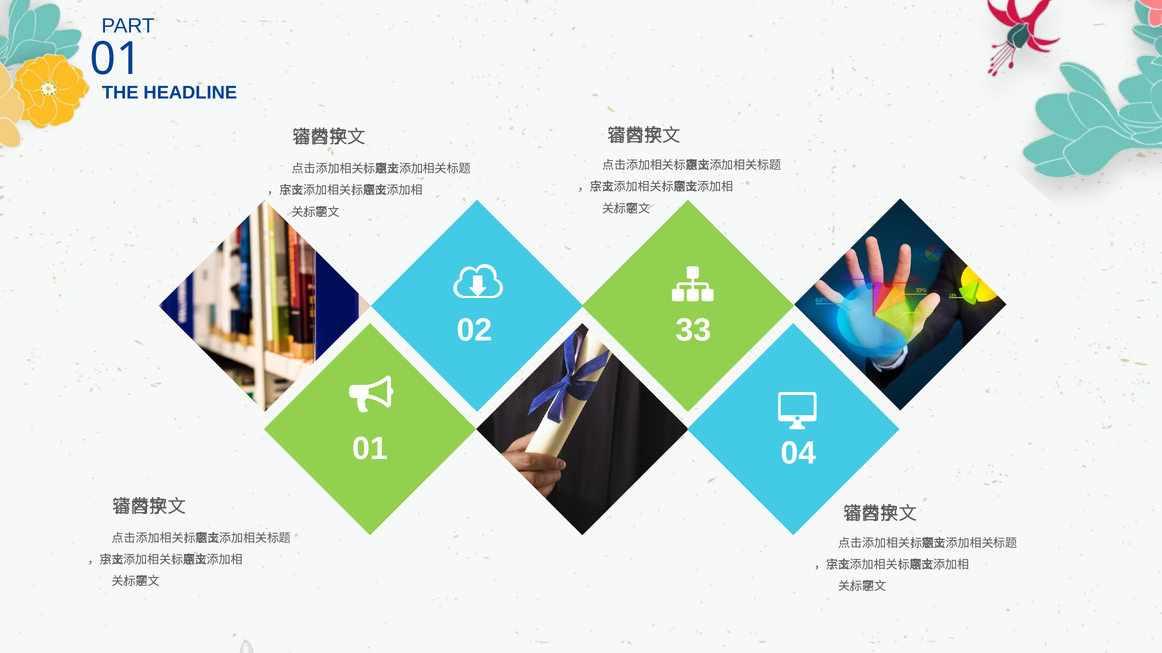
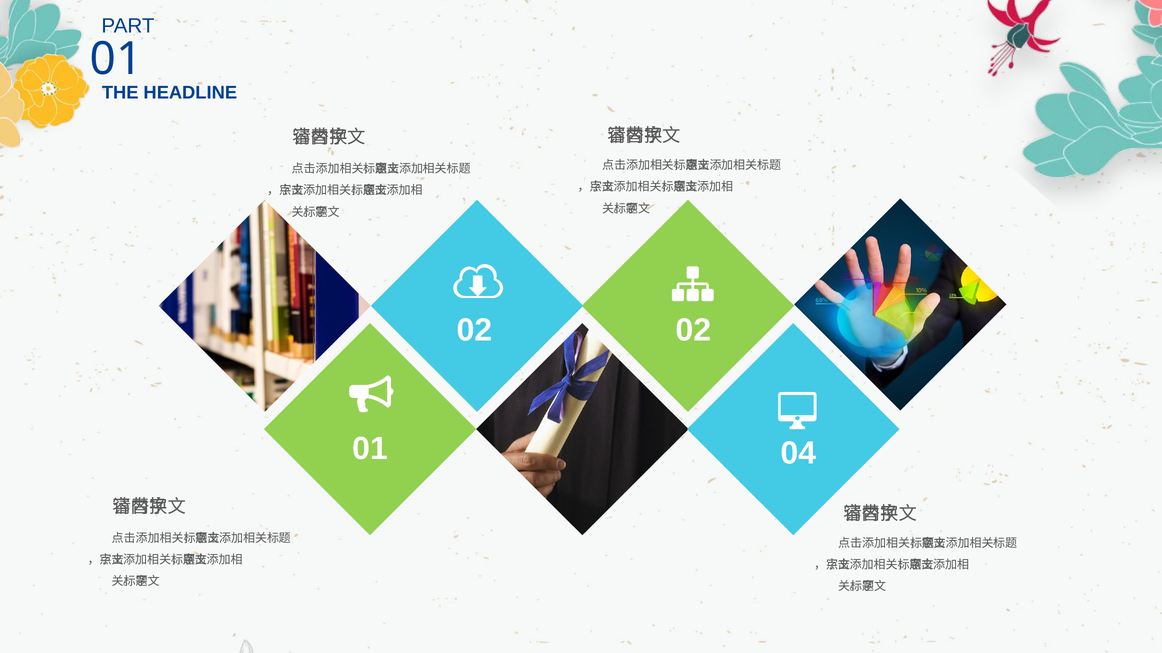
02 33: 33 -> 02 (693, 330)
